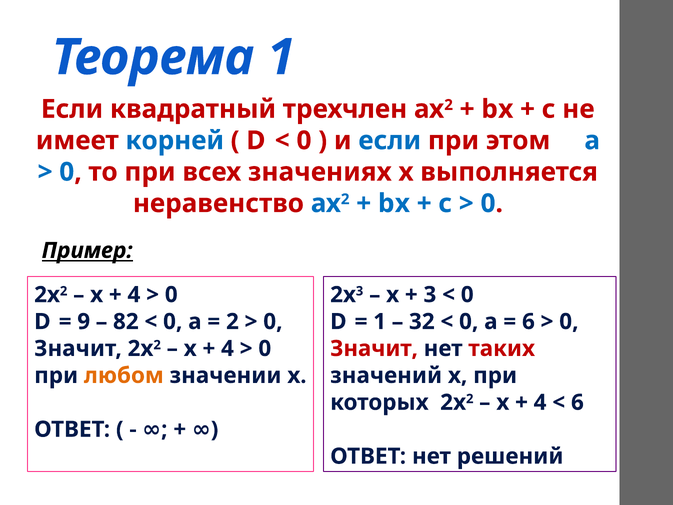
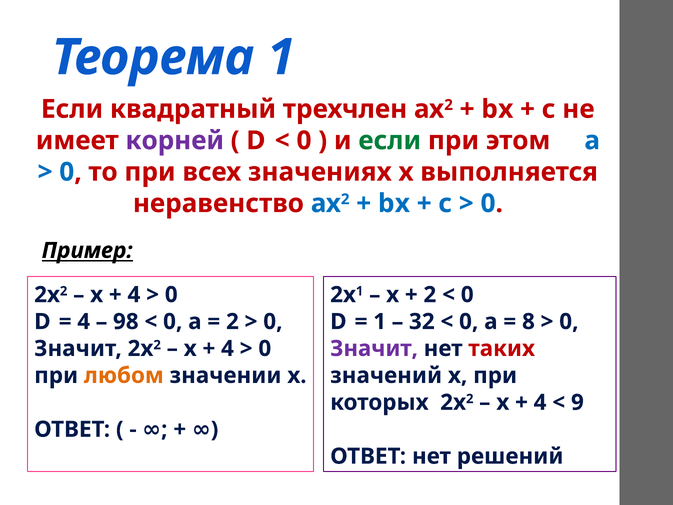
корней colour: blue -> purple (175, 141)
если colour: blue -> green (390, 141)
3: 3 -> 1 (360, 291)
3: 3 -> 2 (430, 295)
9: 9 -> 4 (84, 321)
82: 82 -> 98 (126, 321)
6: 6 -> 8 (528, 321)
Значит colour: red -> purple (374, 348)
6: 6 -> 9 (577, 402)
